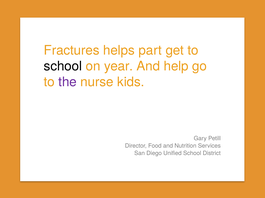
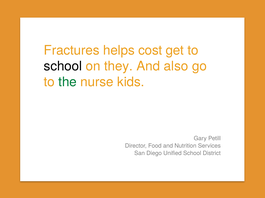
part: part -> cost (150, 50)
year: year -> they (118, 66)
help: help -> also (176, 66)
the colour: purple -> green (68, 82)
